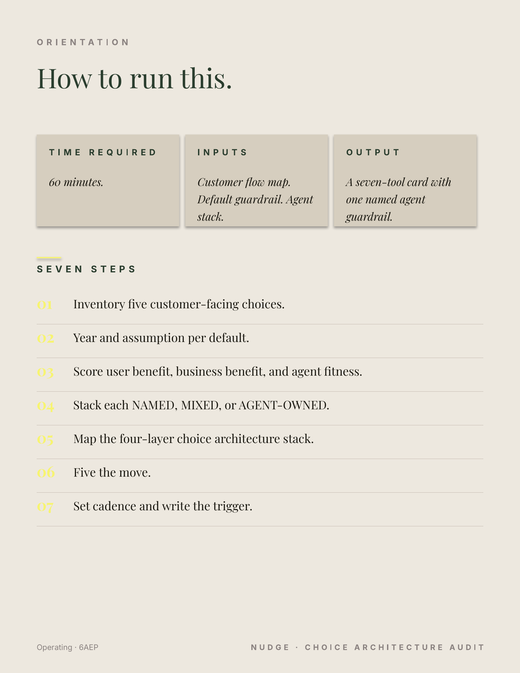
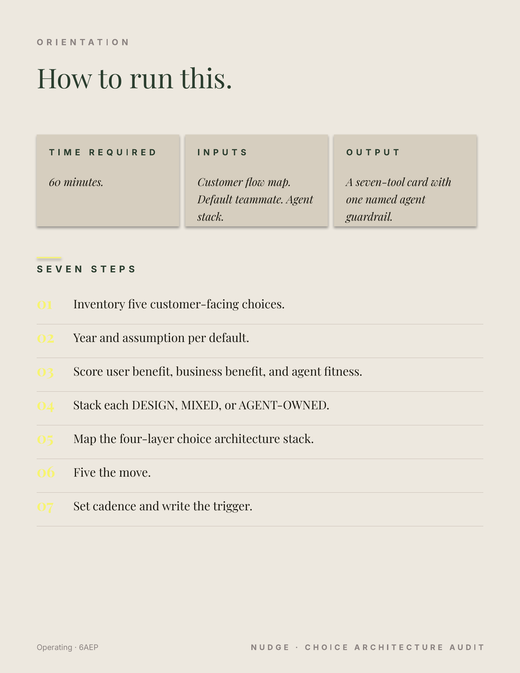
Default guardrail: guardrail -> teammate (260, 200)
each NAMED: NAMED -> DESIGN (155, 406)
